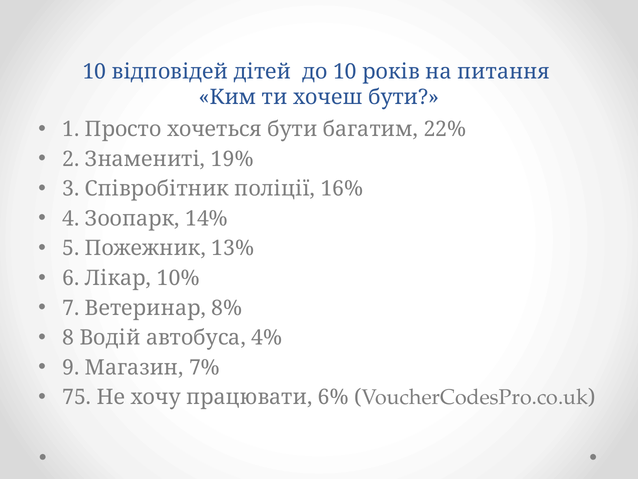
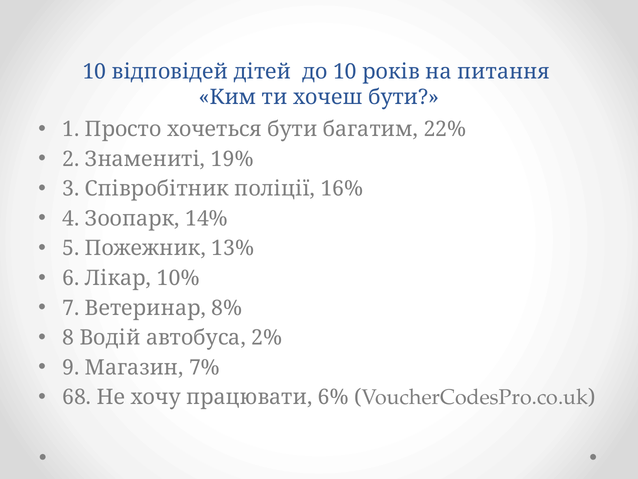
4%: 4% -> 2% (267, 337)
75: 75 -> 68 (77, 397)
